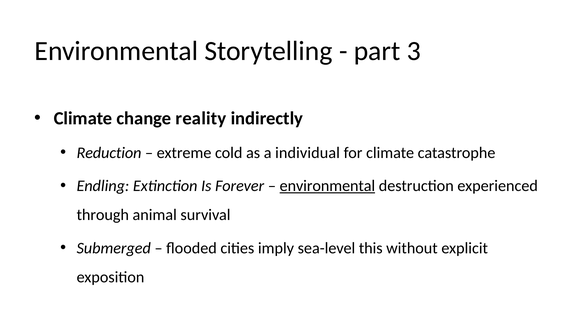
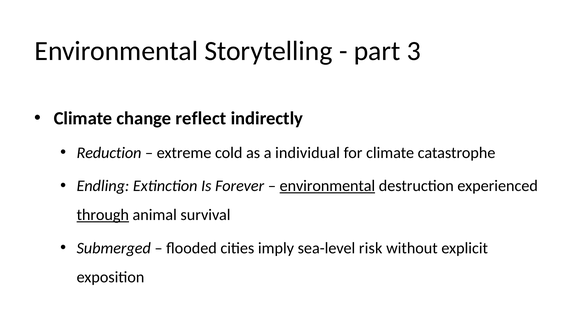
reality: reality -> reflect (201, 118)
through underline: none -> present (103, 215)
this: this -> risk (371, 248)
